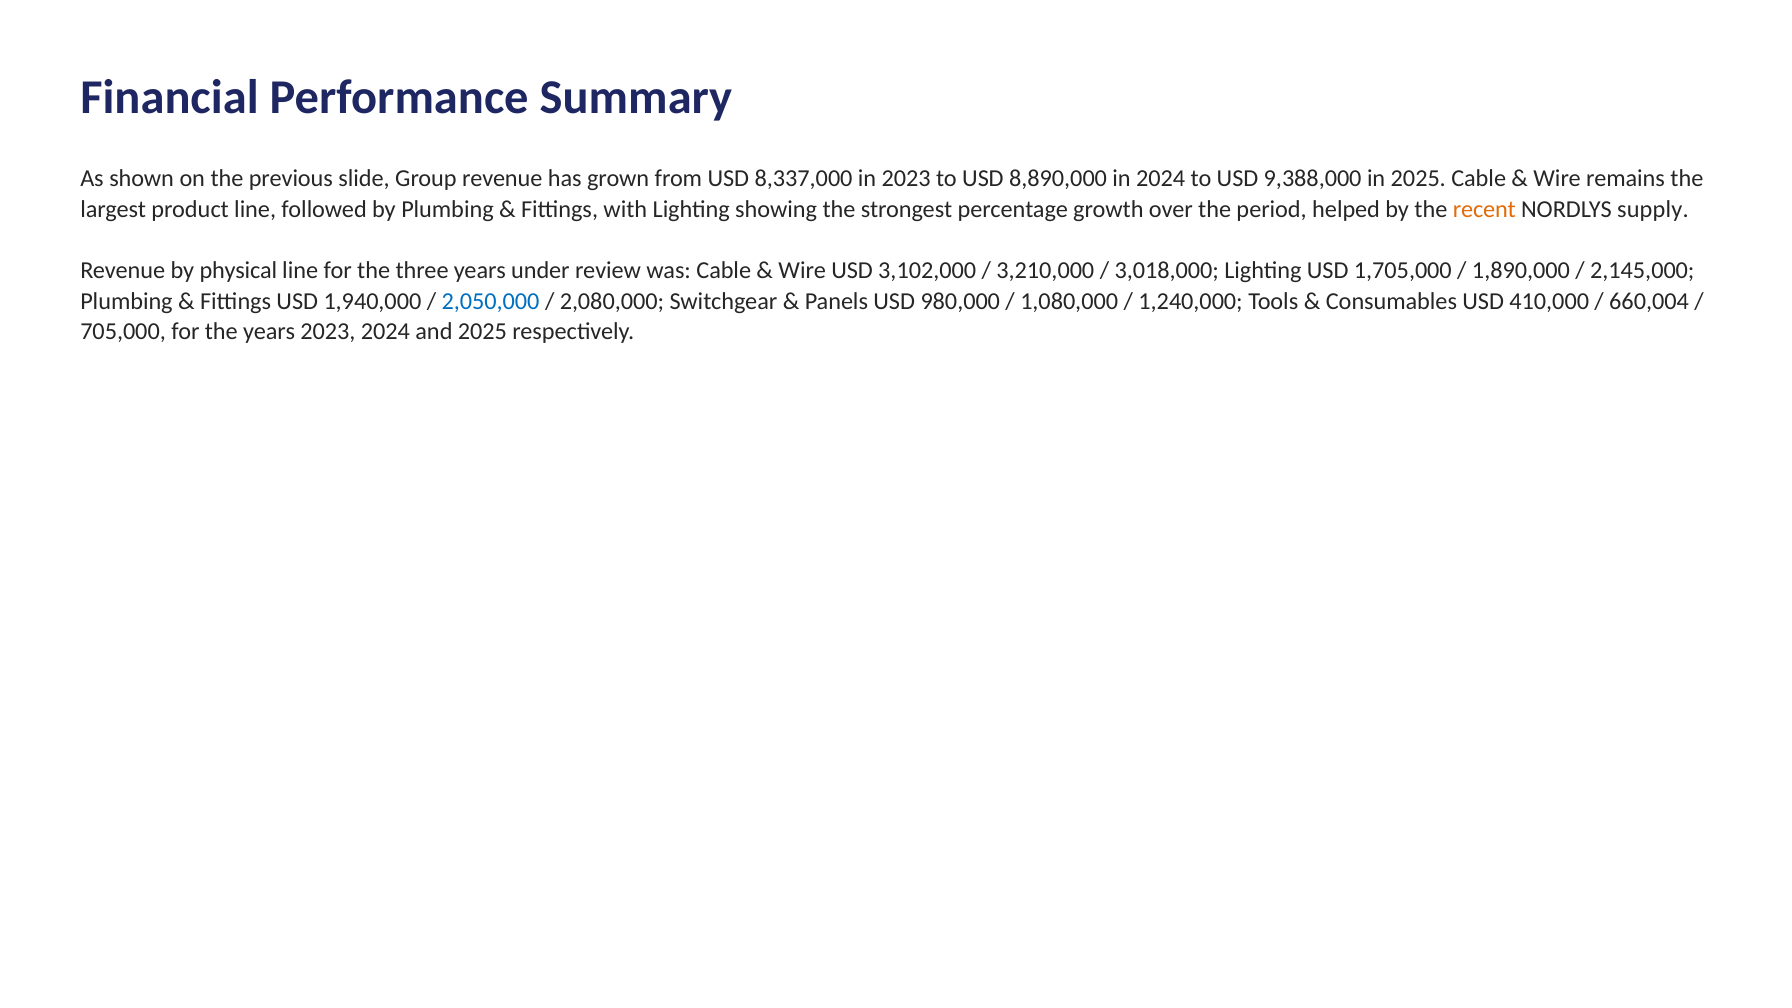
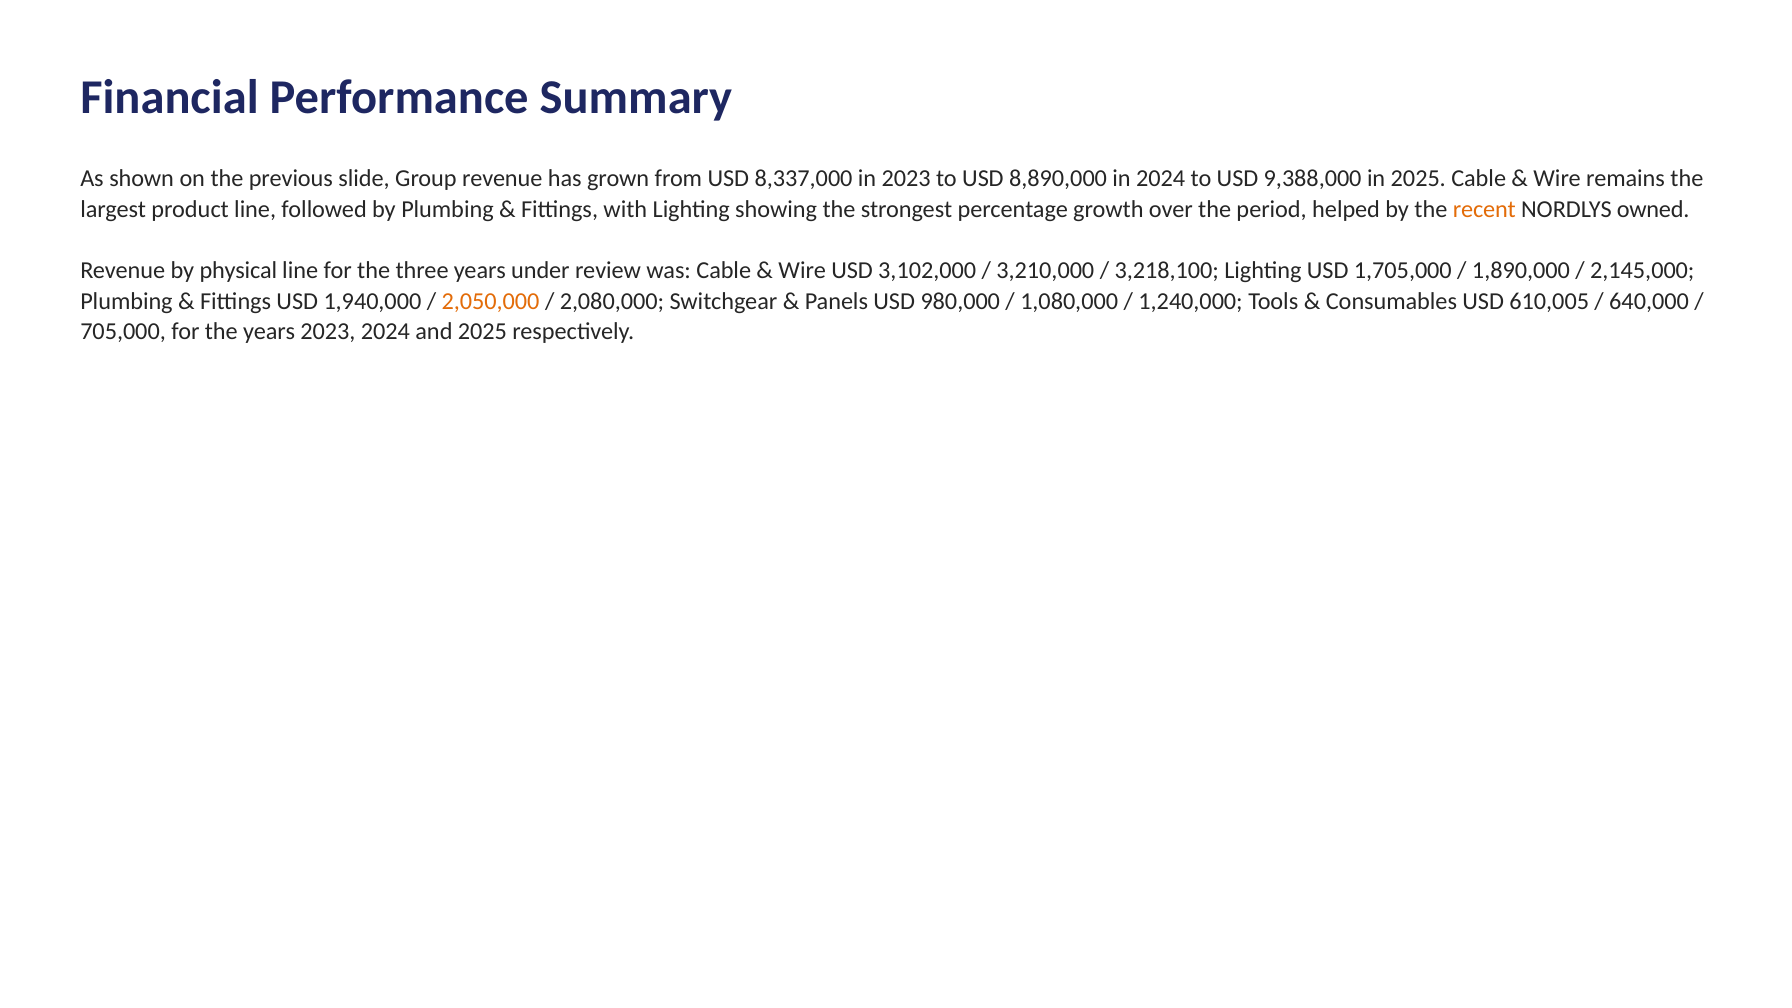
supply: supply -> owned (1653, 209)
3,018,000: 3,018,000 -> 3,218,100 (1167, 271)
2,050,000 colour: blue -> orange (490, 301)
410,000: 410,000 -> 610,005 (1549, 301)
660,004: 660,004 -> 640,000 (1649, 301)
